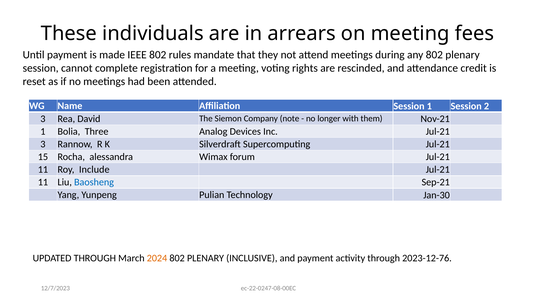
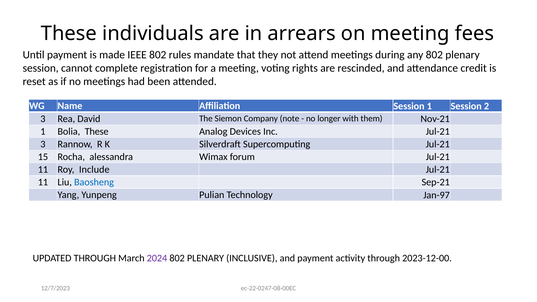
Bolia Three: Three -> These (97, 131)
Jan-30: Jan-30 -> Jan-97 (437, 195)
2024 colour: orange -> purple (157, 258)
2023-12-76: 2023-12-76 -> 2023-12-00 (427, 258)
